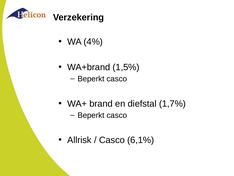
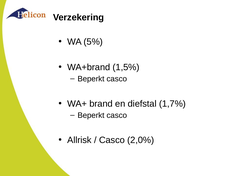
4%: 4% -> 5% (93, 42)
6,1%: 6,1% -> 2,0% (141, 140)
